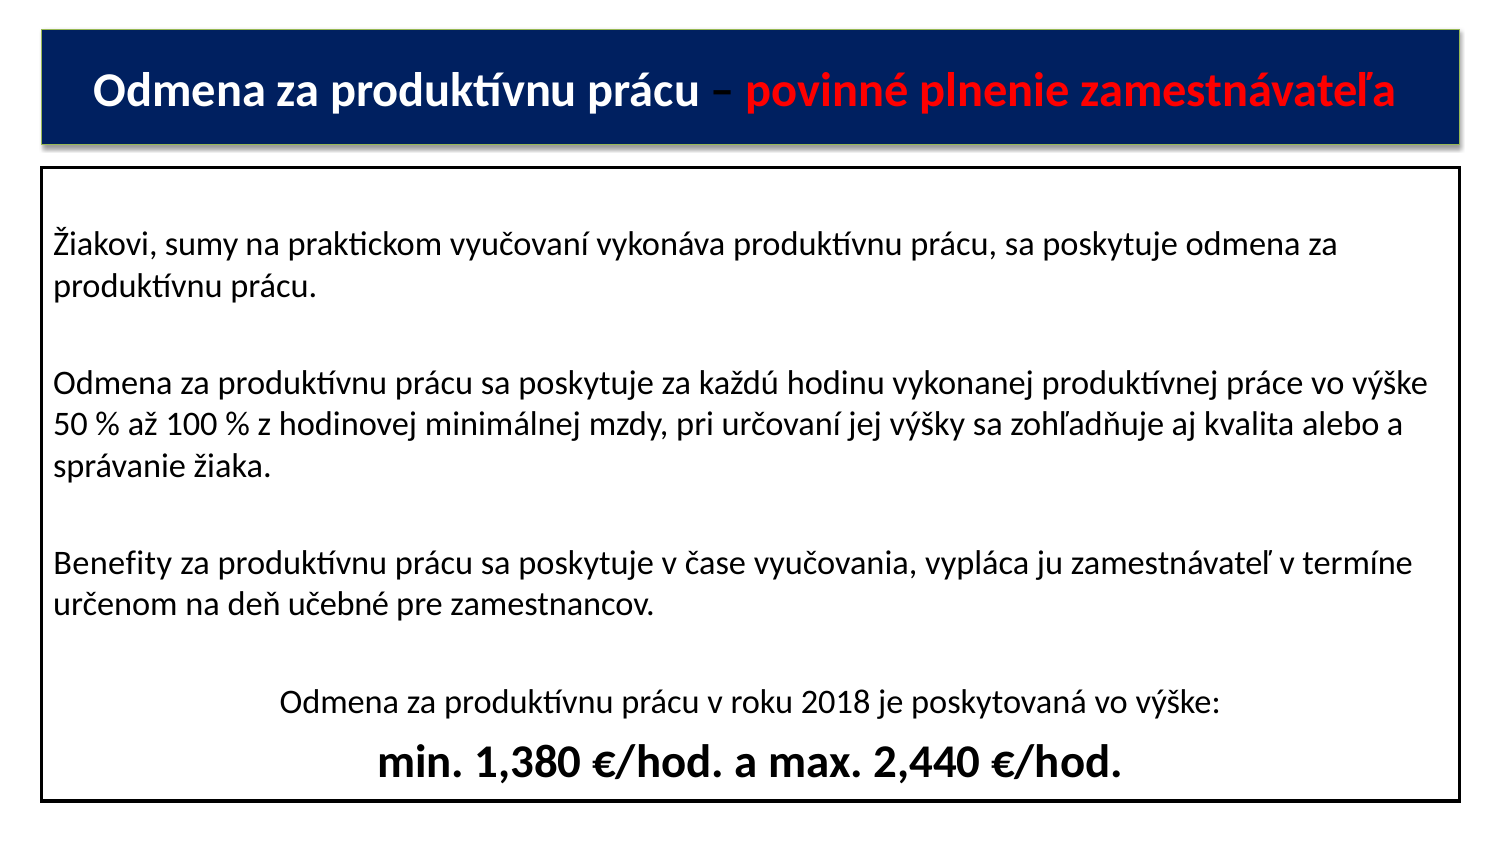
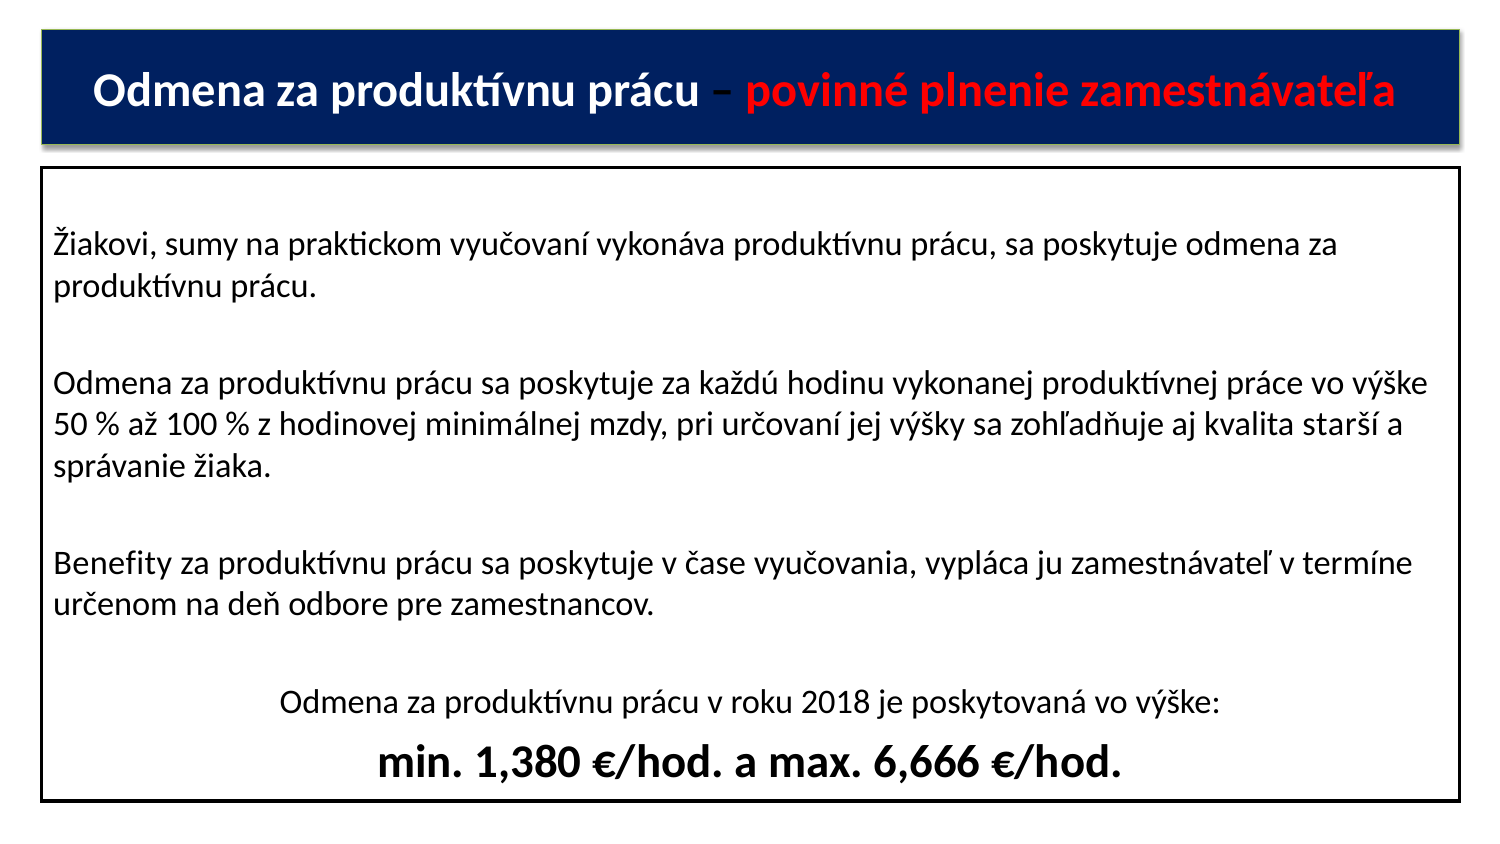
alebo: alebo -> starší (1341, 424)
učebné: učebné -> odbore (338, 604)
2,440: 2,440 -> 6,666 (927, 761)
